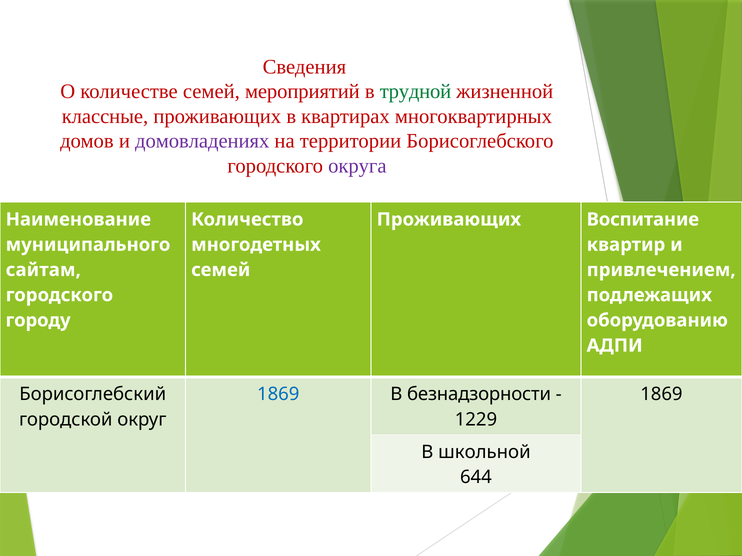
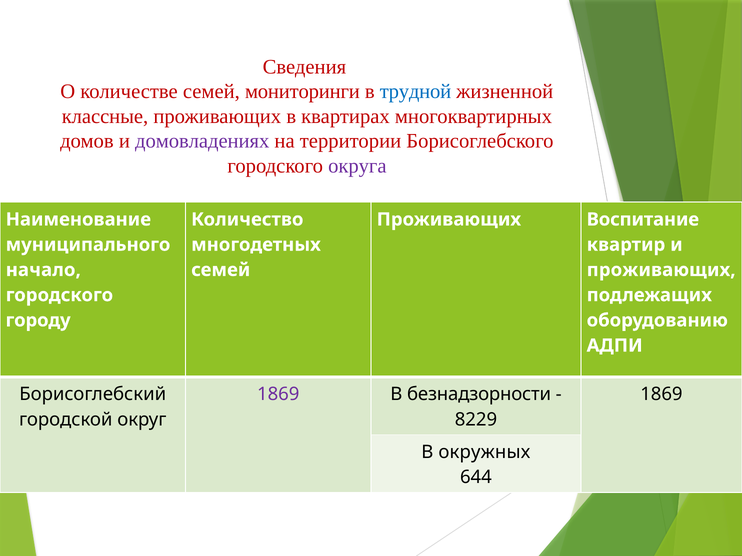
мероприятий: мероприятий -> мониторинги (302, 92)
трудной colour: green -> blue (416, 92)
сайтам: сайтам -> начало (43, 270)
привлечением: привлечением -> проживающих (661, 270)
1869 colour: blue -> purple (278, 395)
1229: 1229 -> 8229 (476, 420)
школьной: школьной -> окружных (484, 453)
